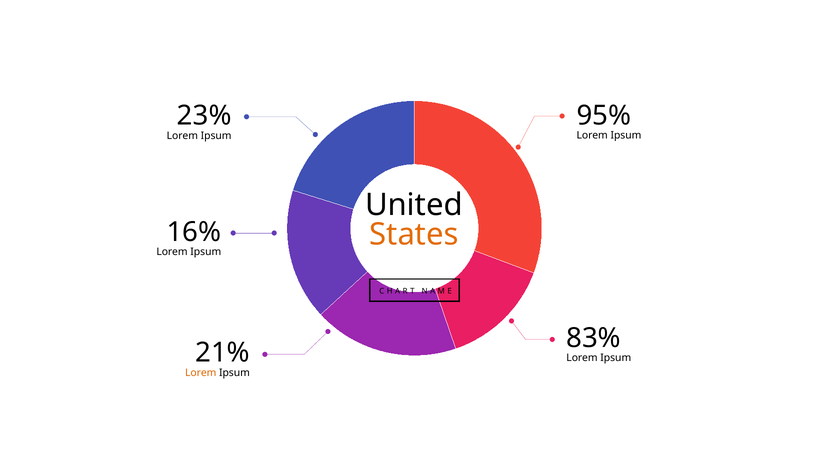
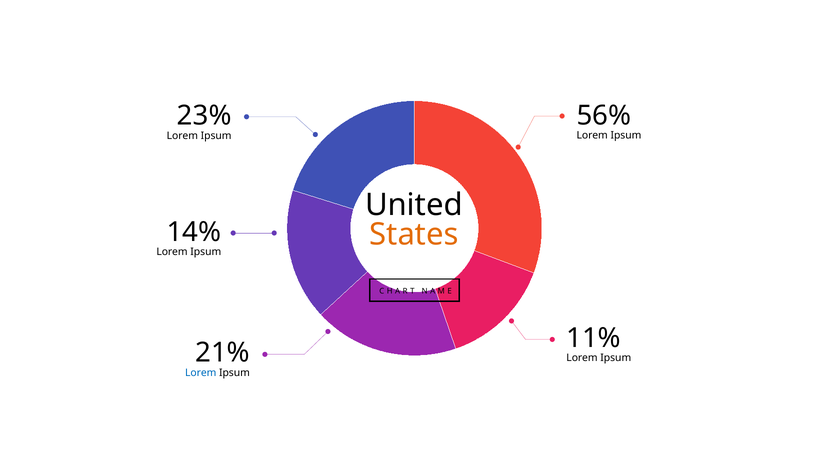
95%: 95% -> 56% (604, 116)
16%: 16% -> 14% (194, 232)
83%: 83% -> 11% (594, 338)
Lorem colour: orange -> blue (201, 373)
